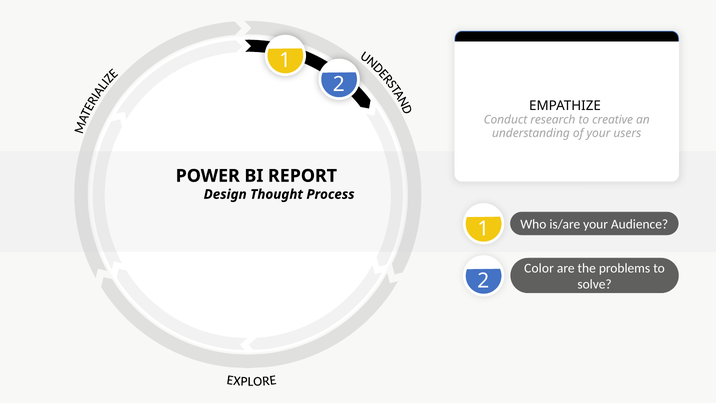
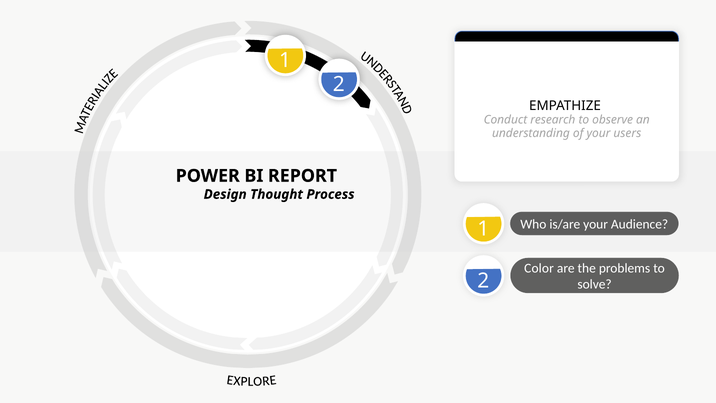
creative: creative -> observe (613, 120)
